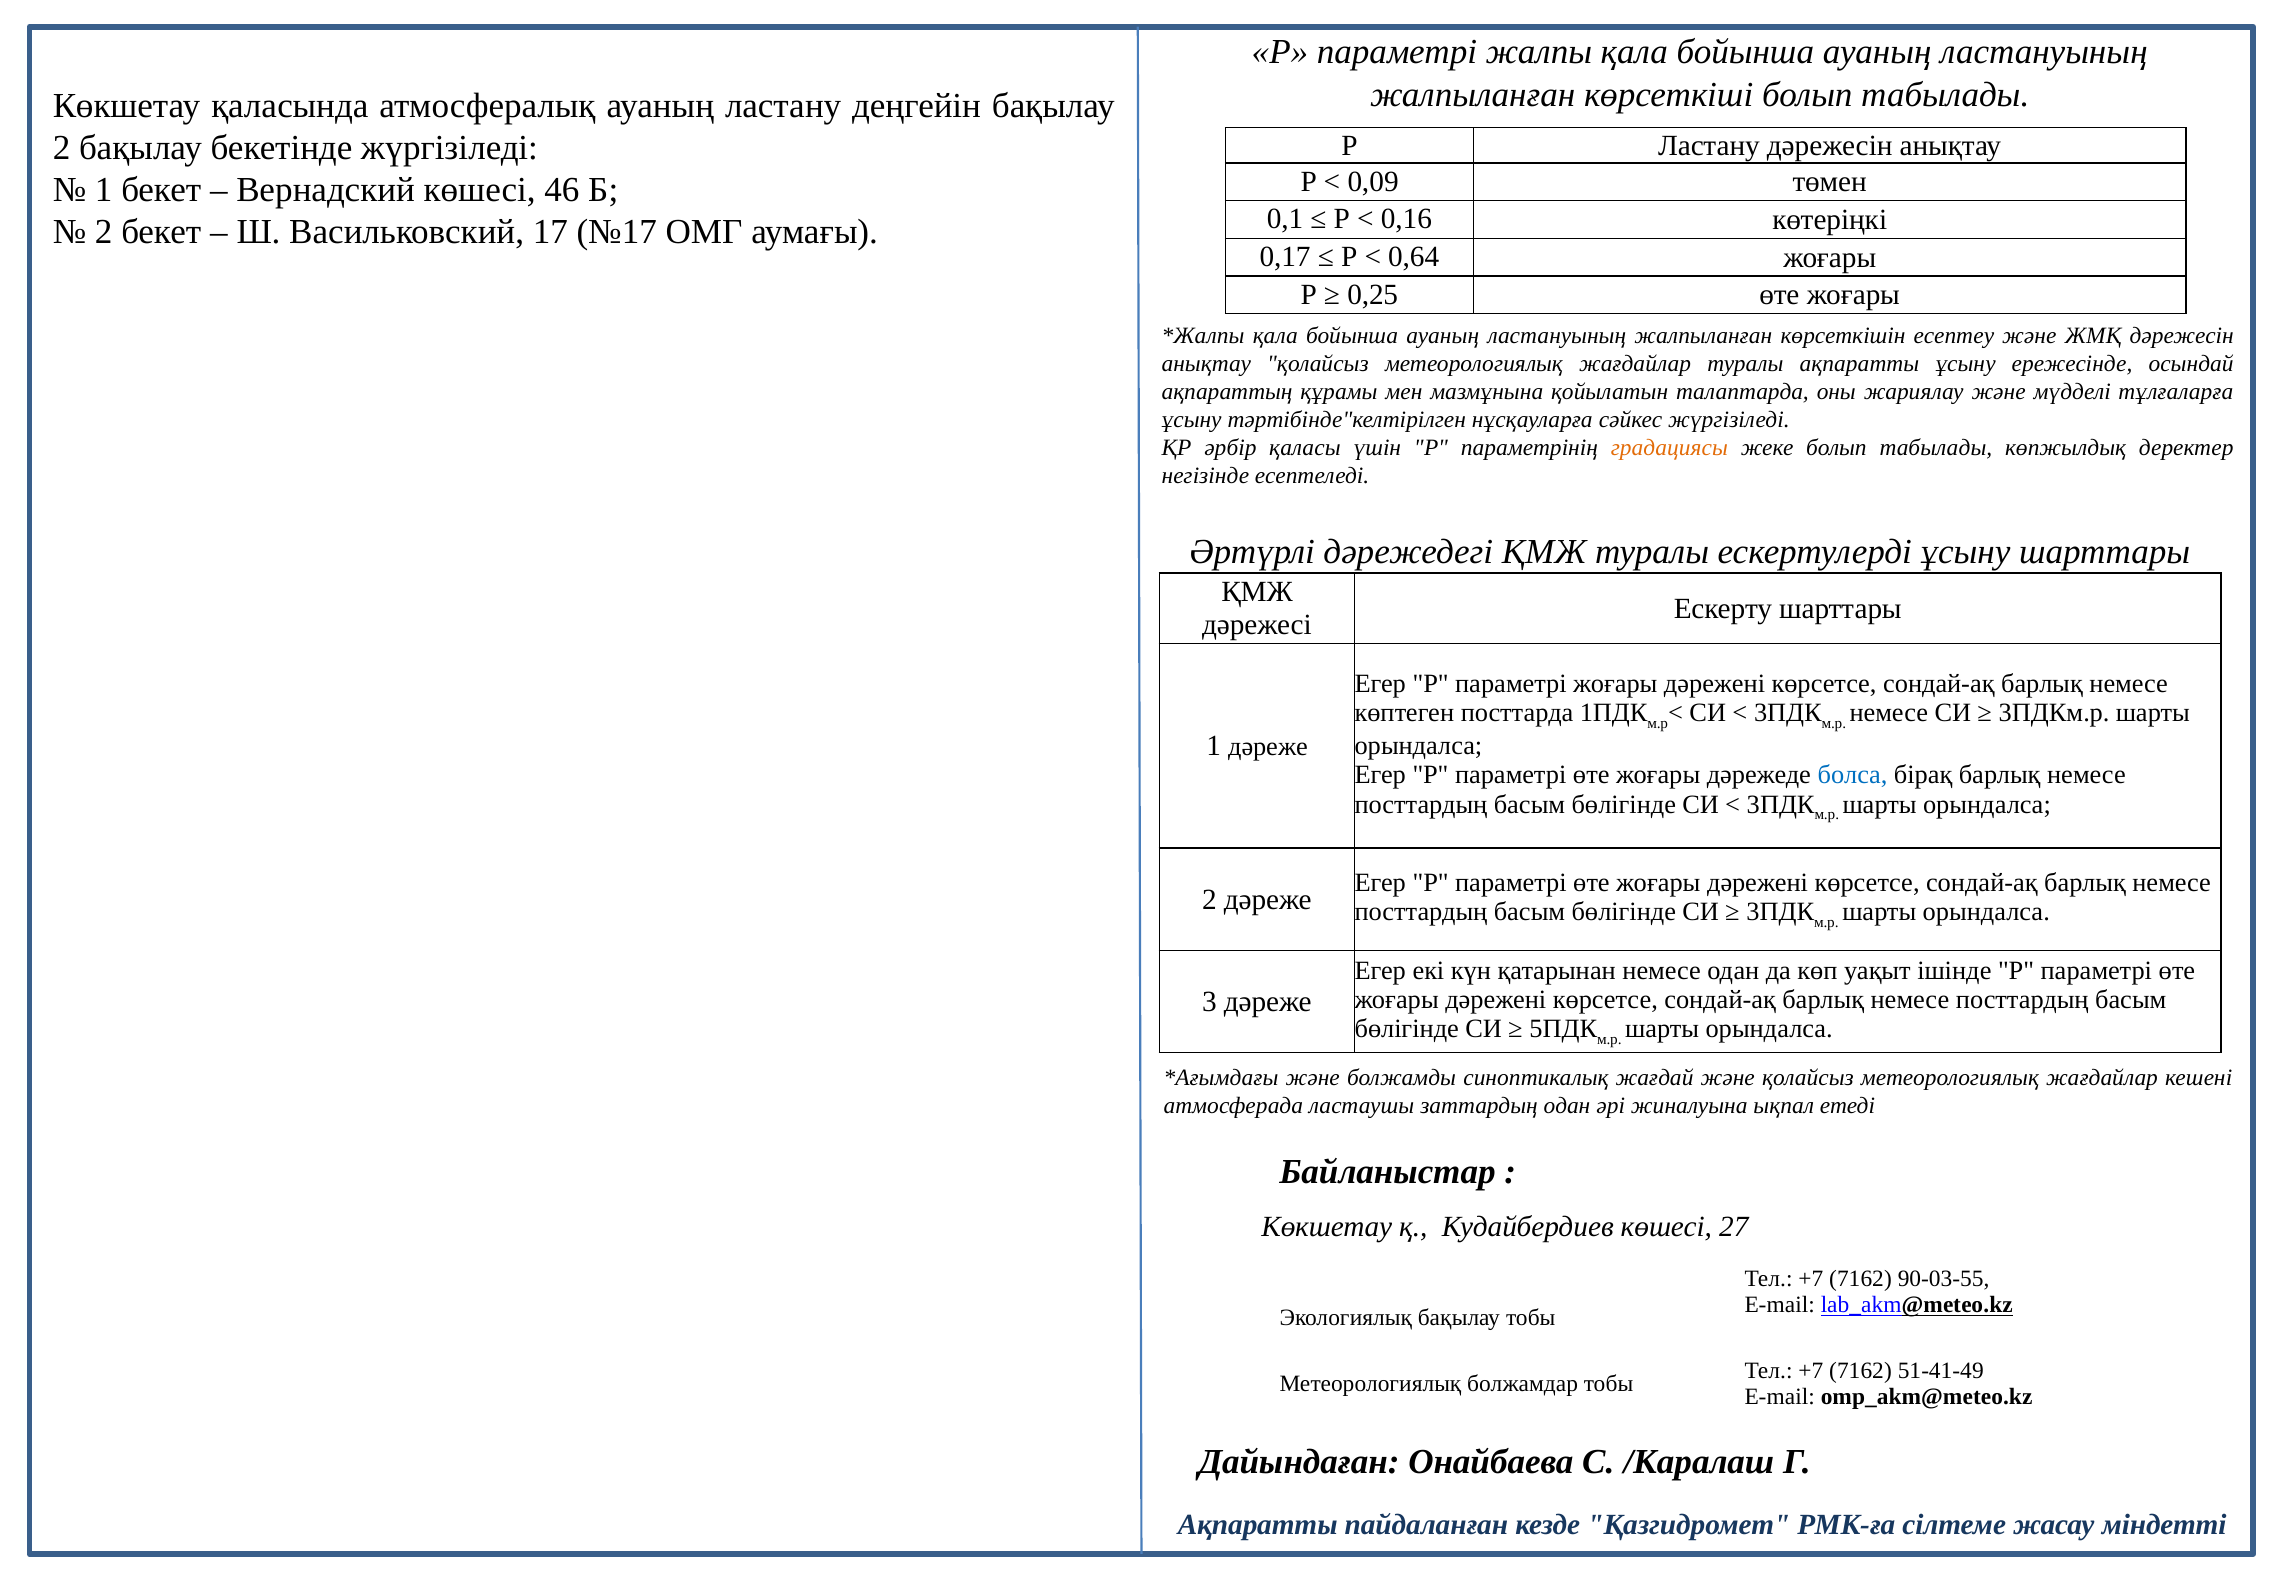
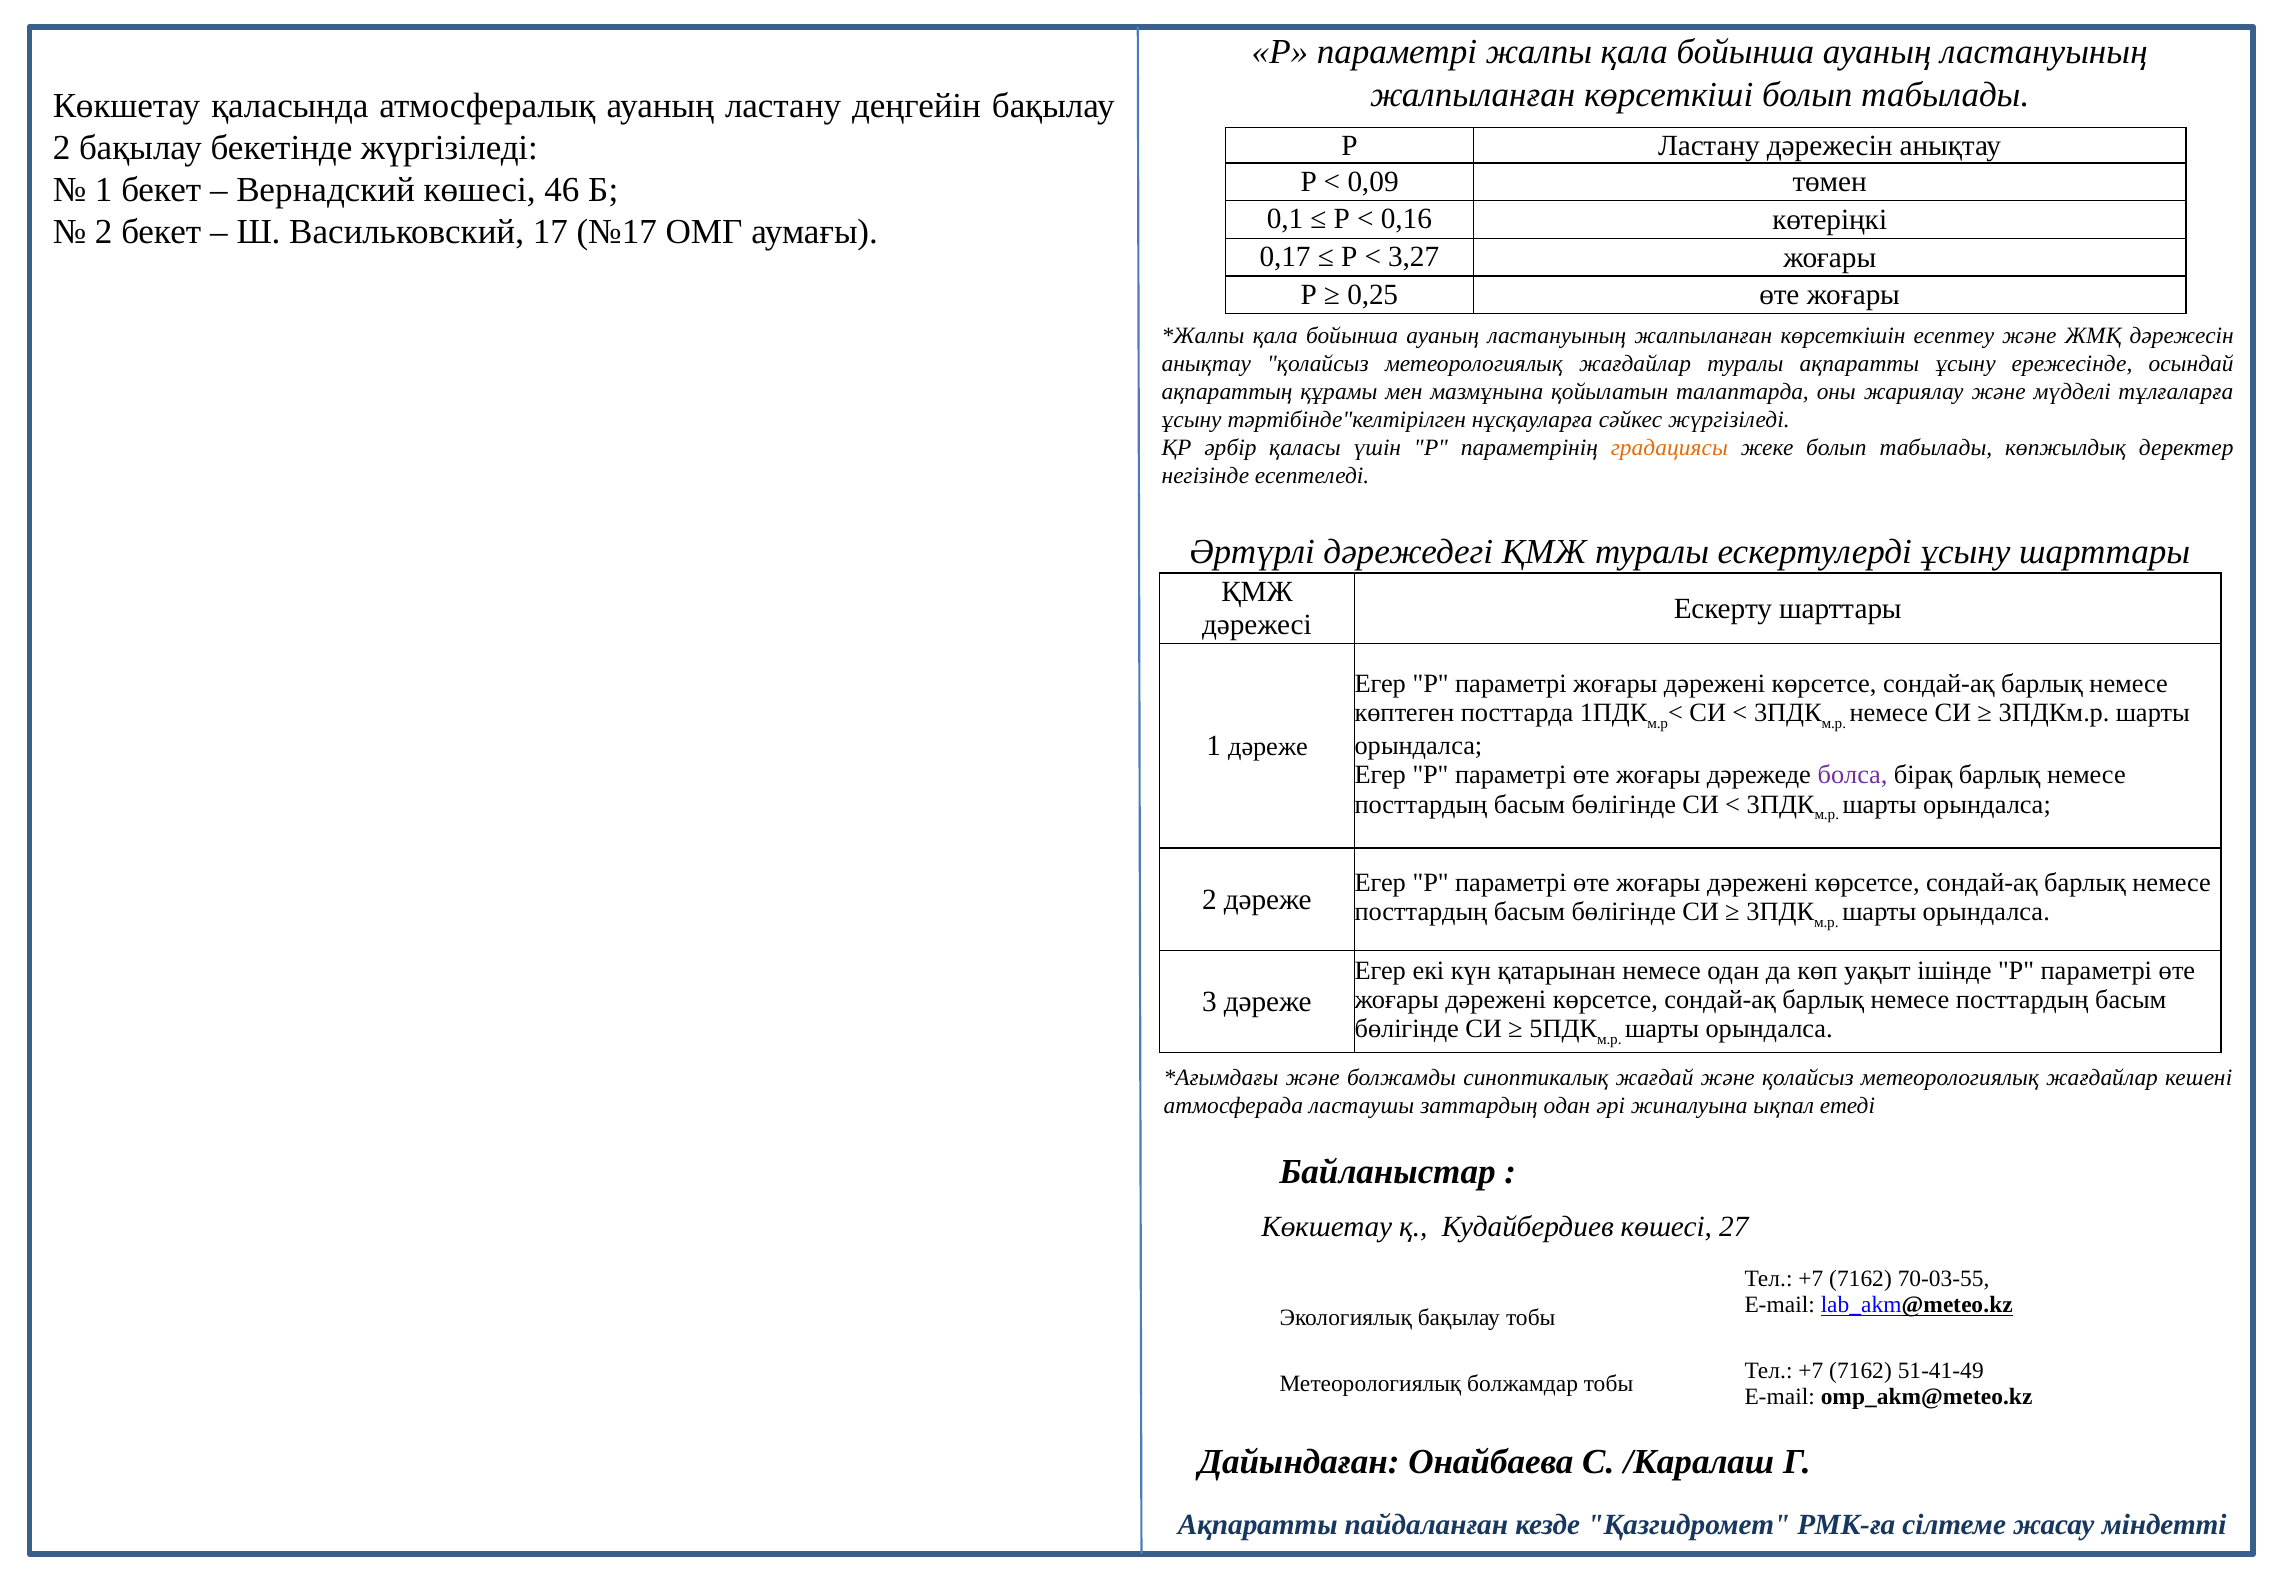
0,64: 0,64 -> 3,27 (1414, 257)
болса colour: blue -> purple (1853, 775)
90-03-55: 90-03-55 -> 70-03-55 (1944, 1279)
